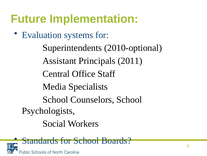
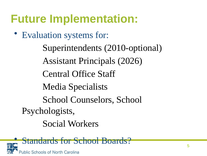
2011: 2011 -> 2026 (130, 61)
